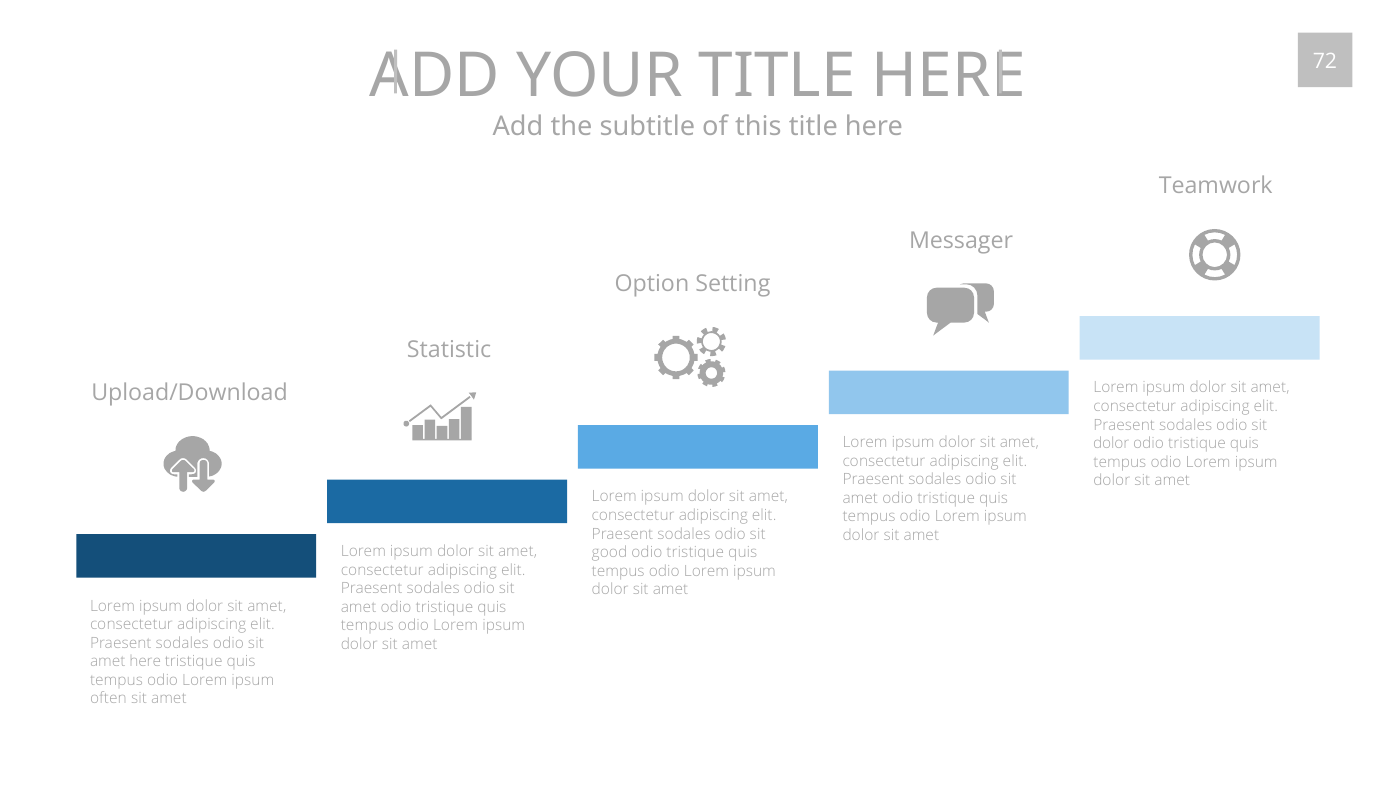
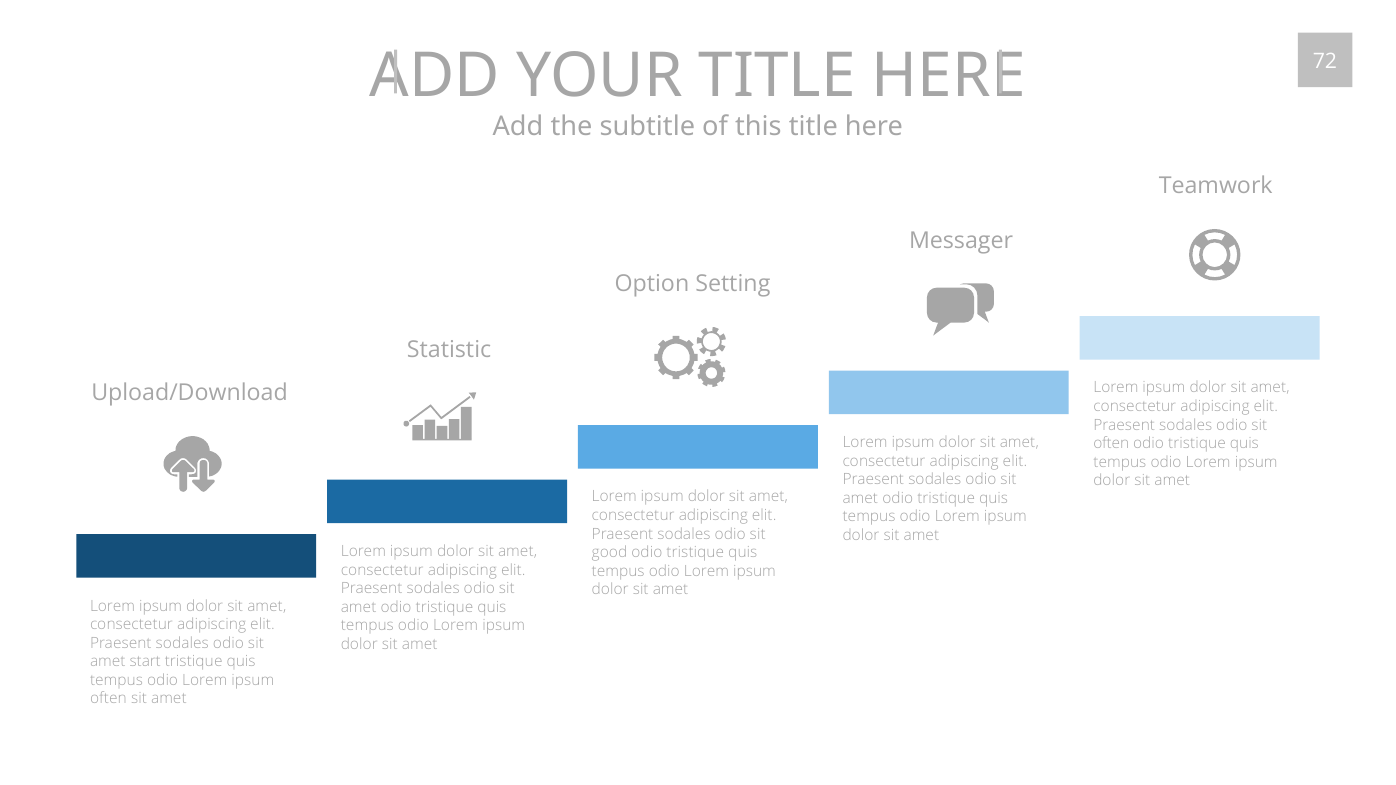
dolor: dolor -> often (1111, 444)
amet here: here -> start (145, 662)
